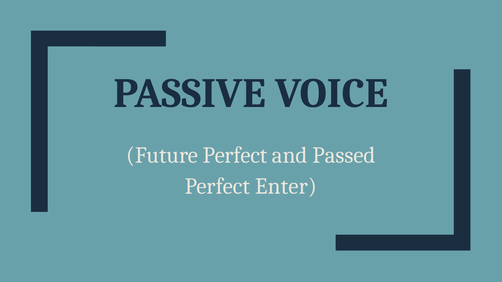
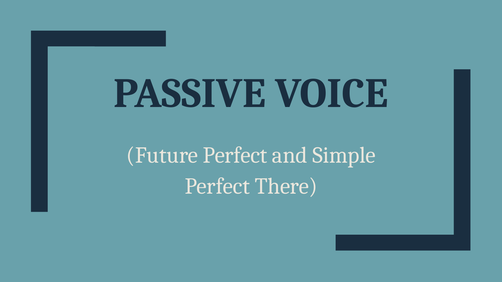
Passed: Passed -> Simple (344, 156)
Enter: Enter -> There (286, 186)
